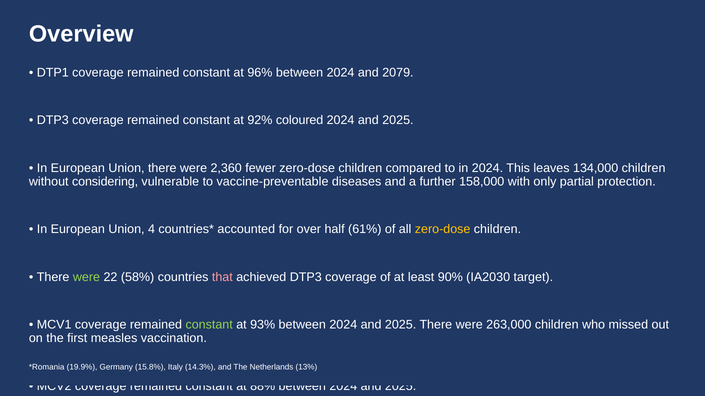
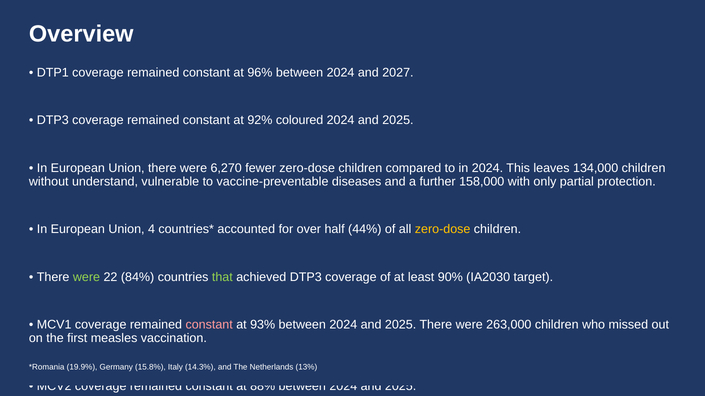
2079: 2079 -> 2027 (398, 73)
2,360: 2,360 -> 6,270 (226, 168)
considering: considering -> understand (105, 182)
61%: 61% -> 44% (365, 230)
58%: 58% -> 84% (138, 277)
that colour: pink -> light green (222, 277)
constant colour: light green -> pink (209, 325)
